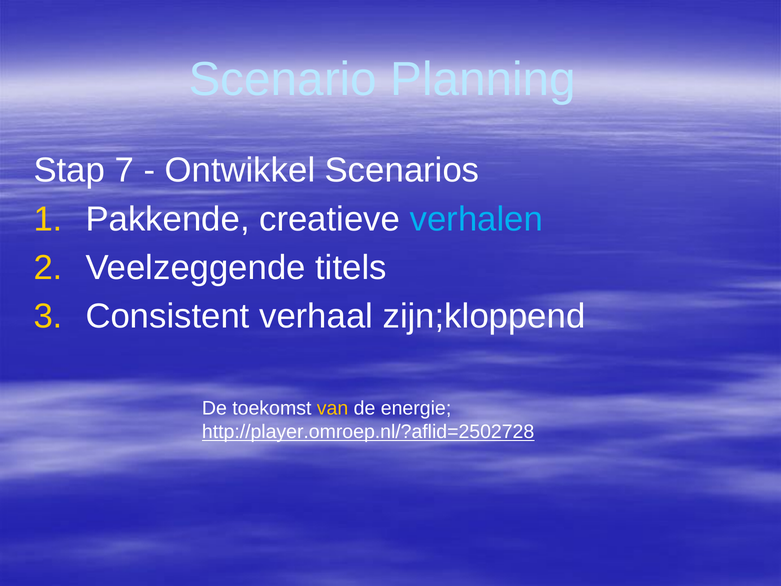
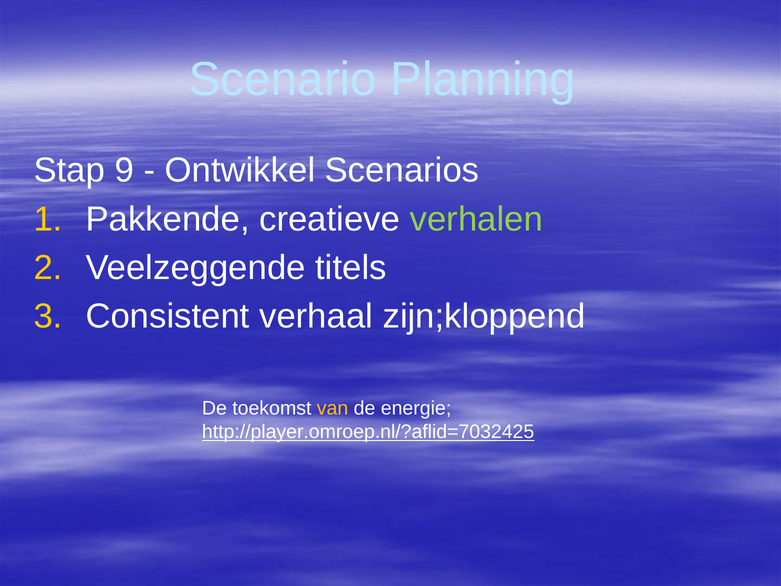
7: 7 -> 9 (124, 170)
verhalen colour: light blue -> light green (476, 219)
http://player.omroep.nl/?aflid=2502728: http://player.omroep.nl/?aflid=2502728 -> http://player.omroep.nl/?aflid=7032425 (368, 432)
